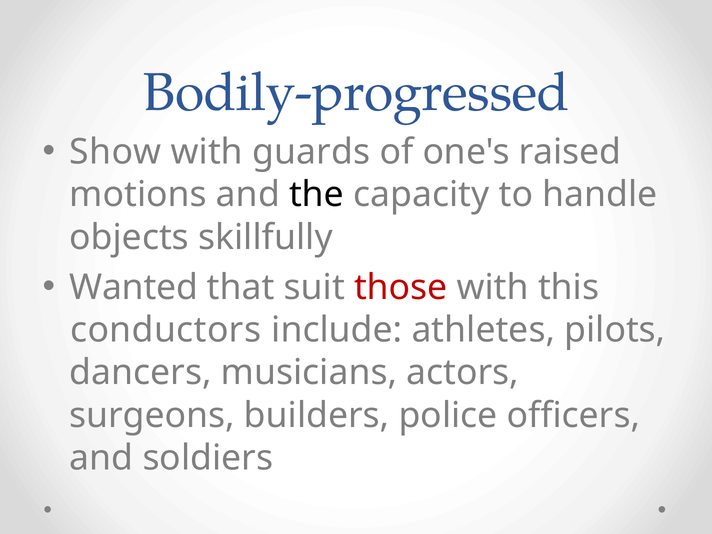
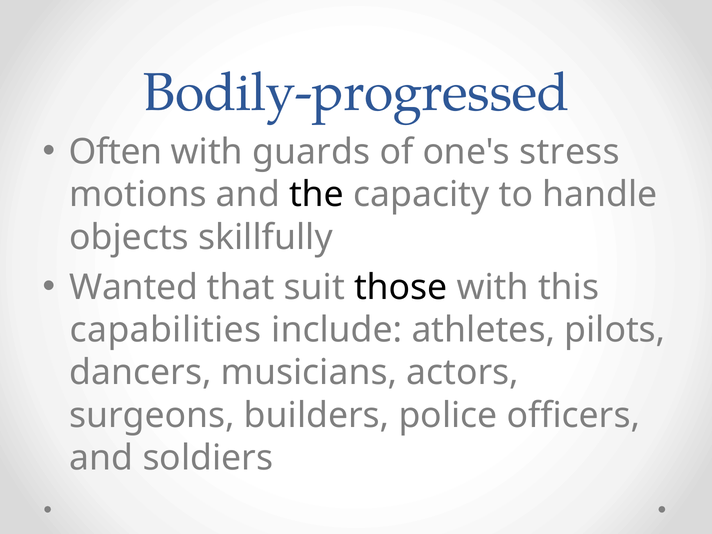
Show: Show -> Often (116, 152)
raised: raised -> stress (570, 152)
those colour: red -> black (401, 287)
conductors: conductors -> capabilities (166, 330)
